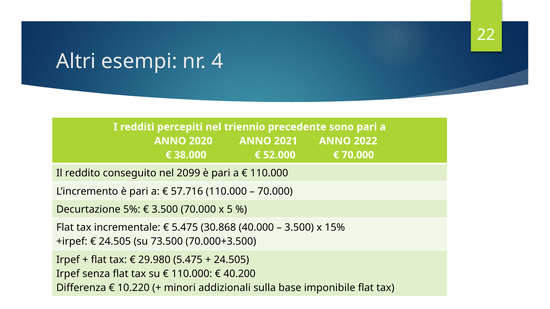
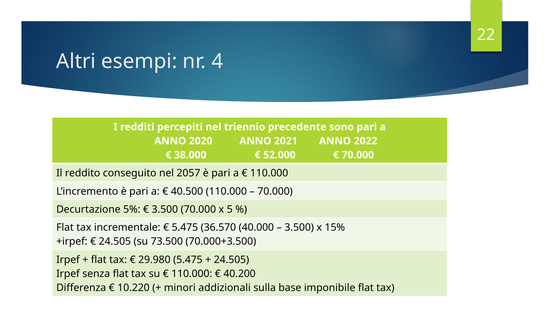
2099: 2099 -> 2057 (188, 173)
57.716: 57.716 -> 40.500 (187, 192)
30.868: 30.868 -> 36.570 (218, 228)
